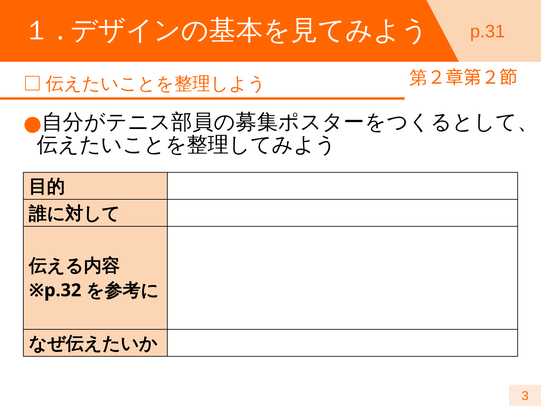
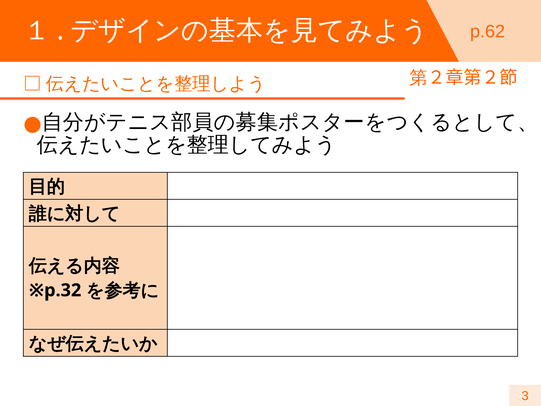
p.31: p.31 -> p.62 (488, 31)
